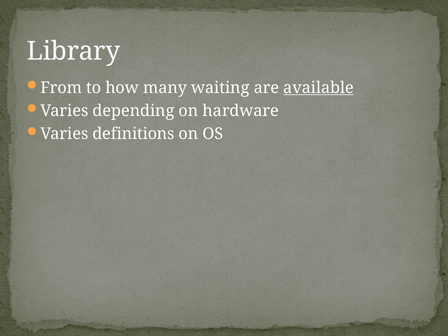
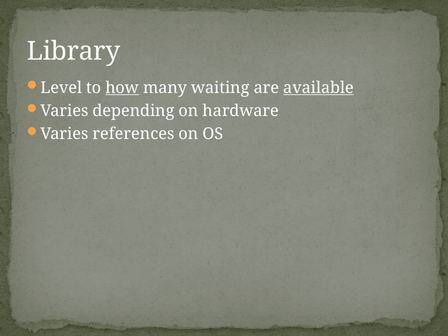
From: From -> Level (61, 88)
how underline: none -> present (122, 88)
definitions: definitions -> references (133, 134)
